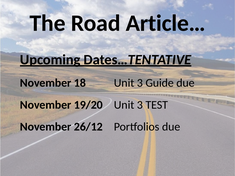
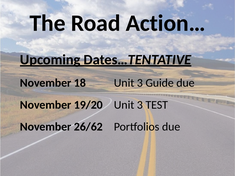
Article…: Article… -> Action… (166, 23)
26/12: 26/12 -> 26/62 (88, 127)
